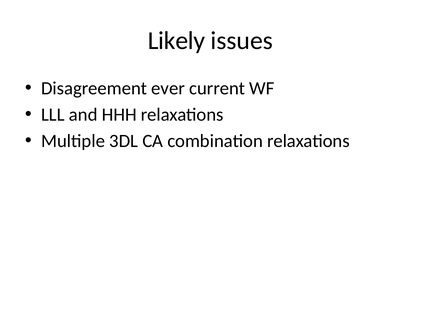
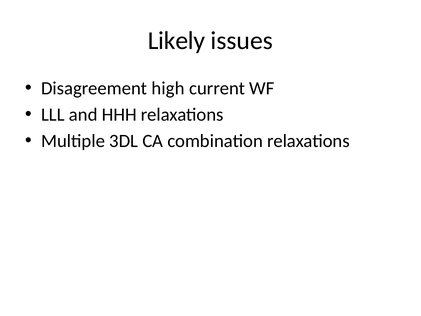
ever: ever -> high (168, 88)
